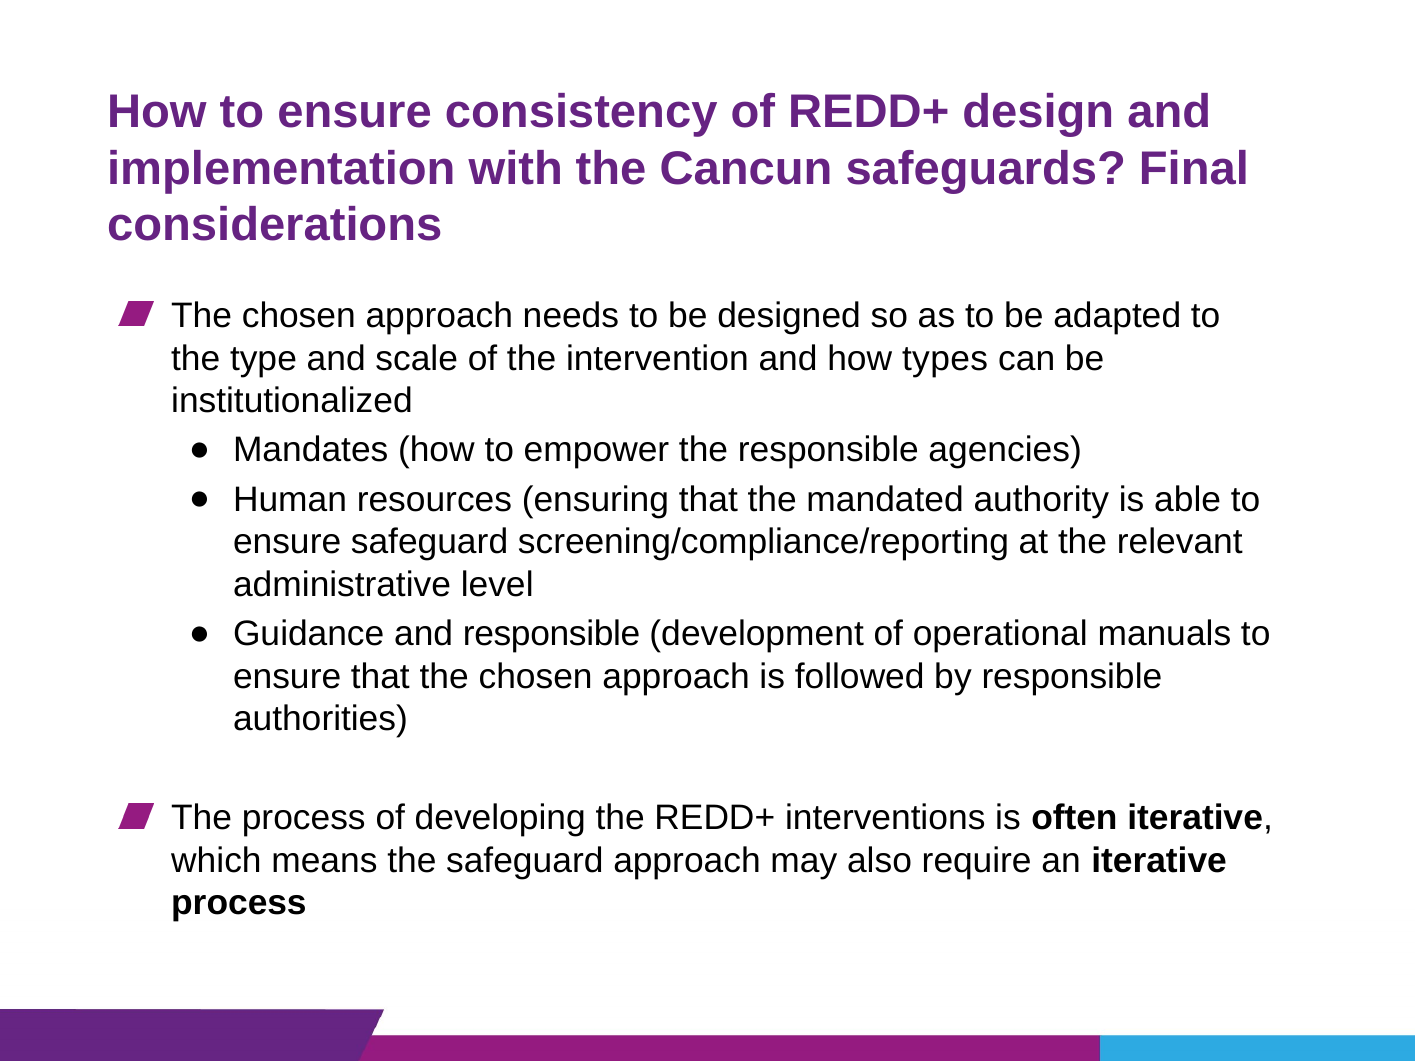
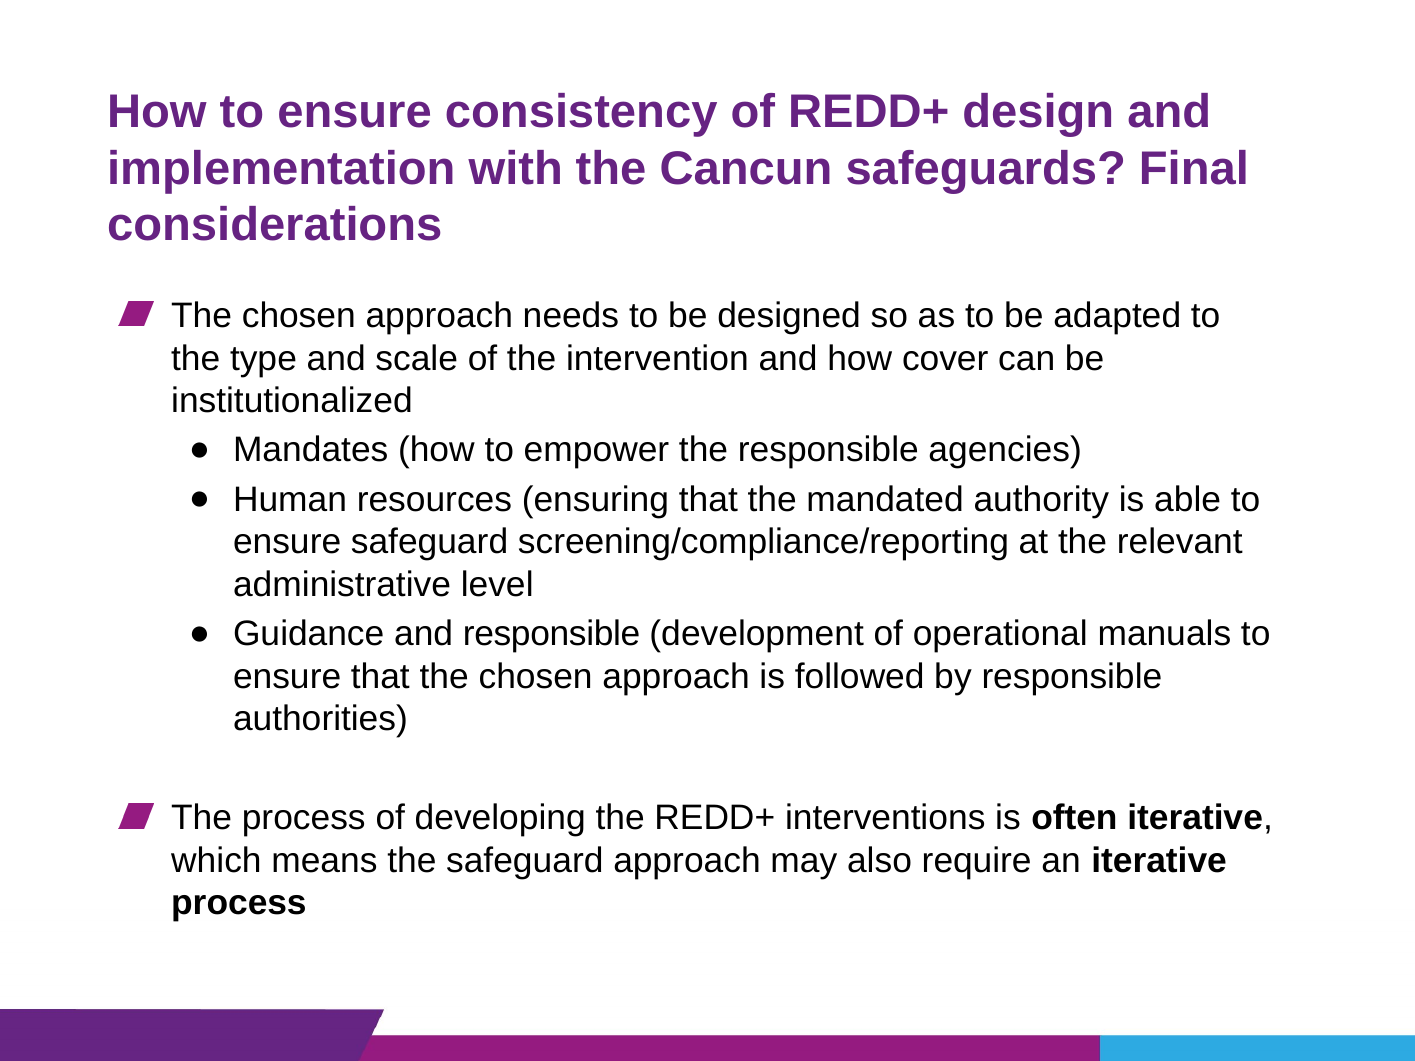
types: types -> cover (945, 358)
